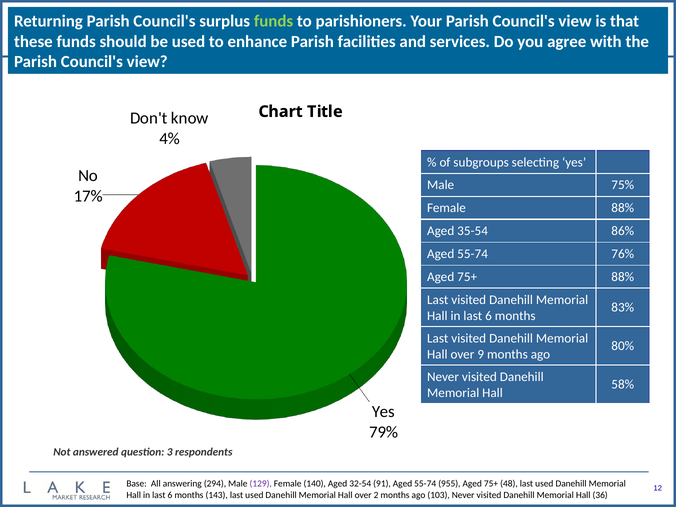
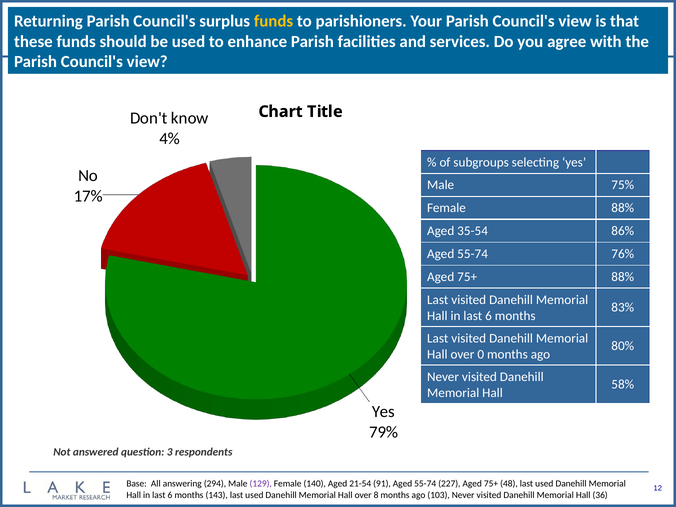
funds colour: light green -> yellow (274, 21)
9: 9 -> 0 (481, 354)
32-54: 32-54 -> 21-54 (360, 484)
955: 955 -> 227 (449, 484)
2: 2 -> 8 (376, 495)
